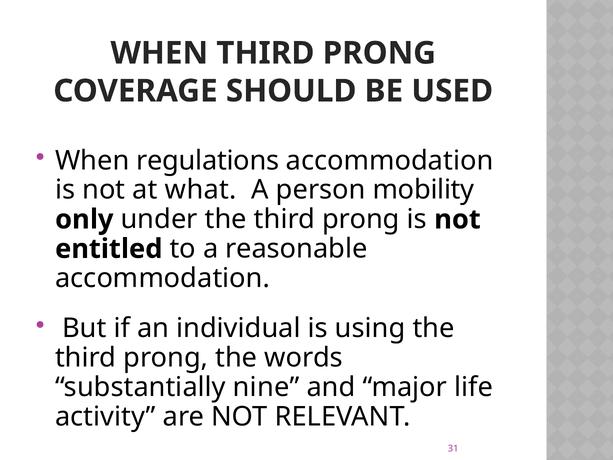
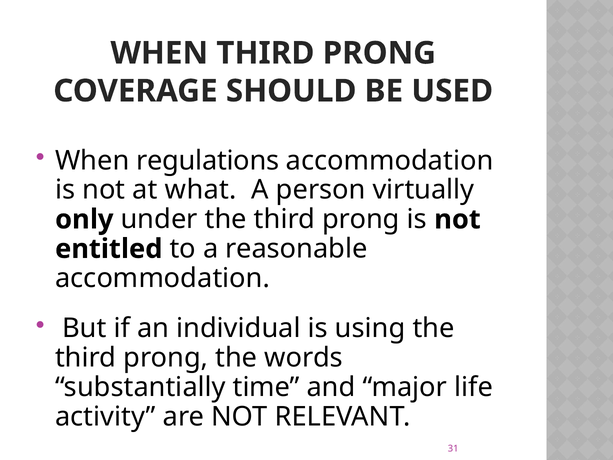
mobility: mobility -> virtually (423, 190)
nine: nine -> time (266, 387)
